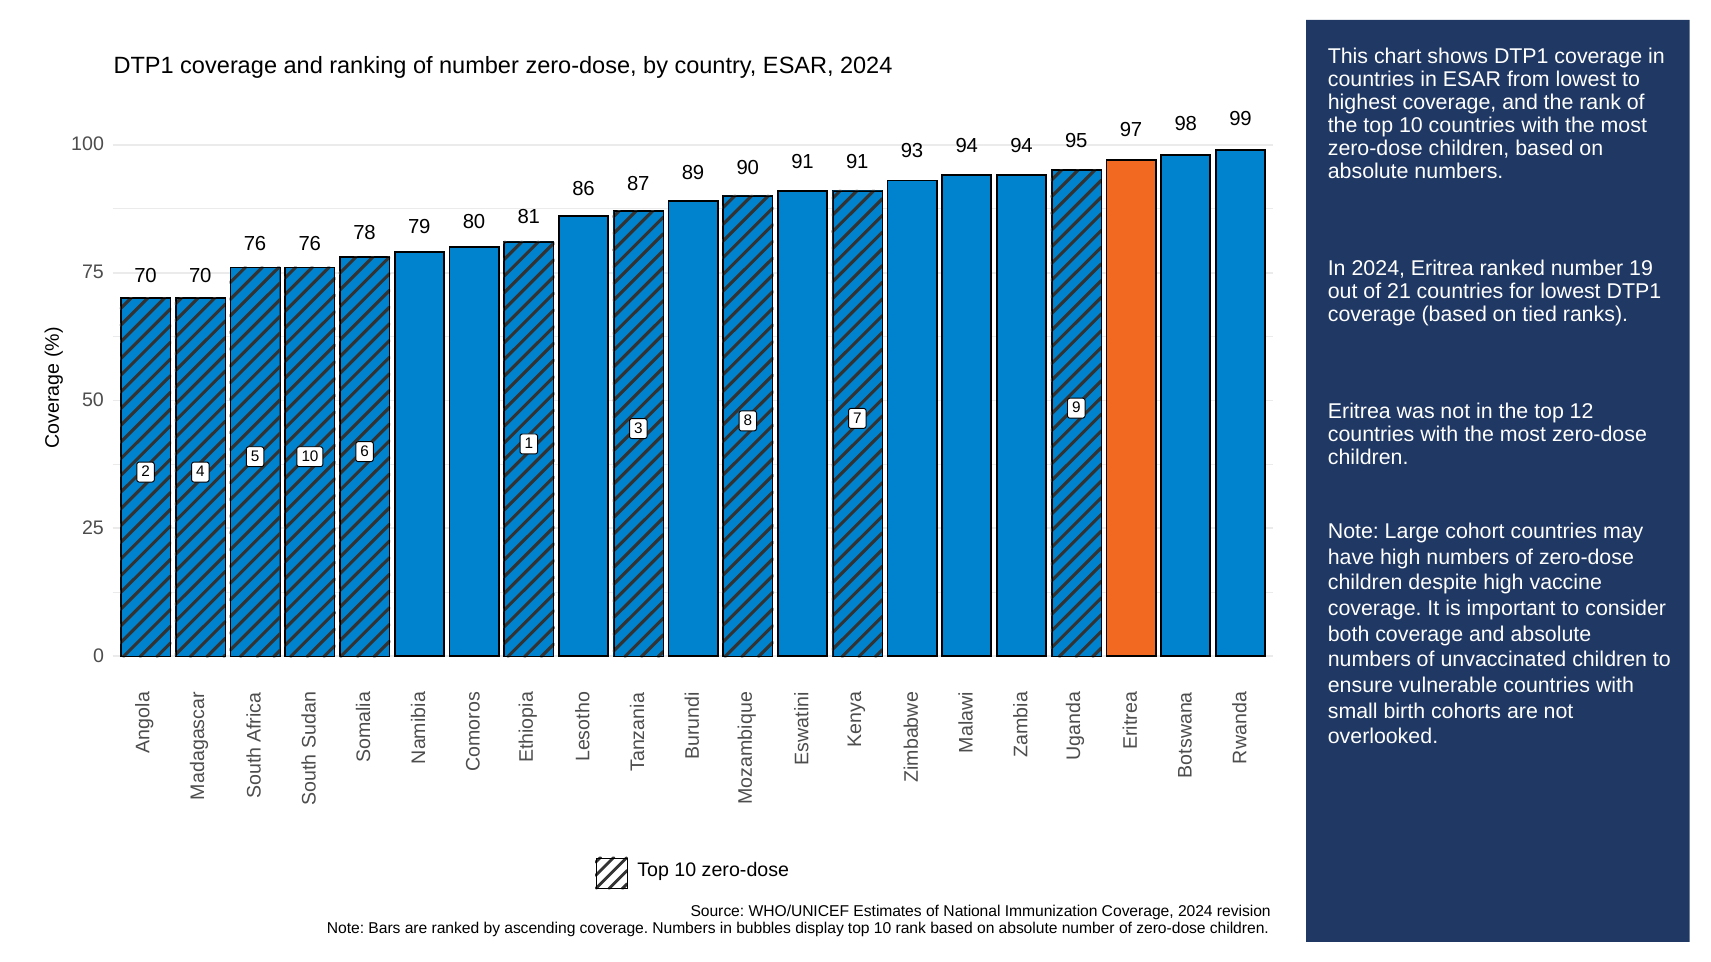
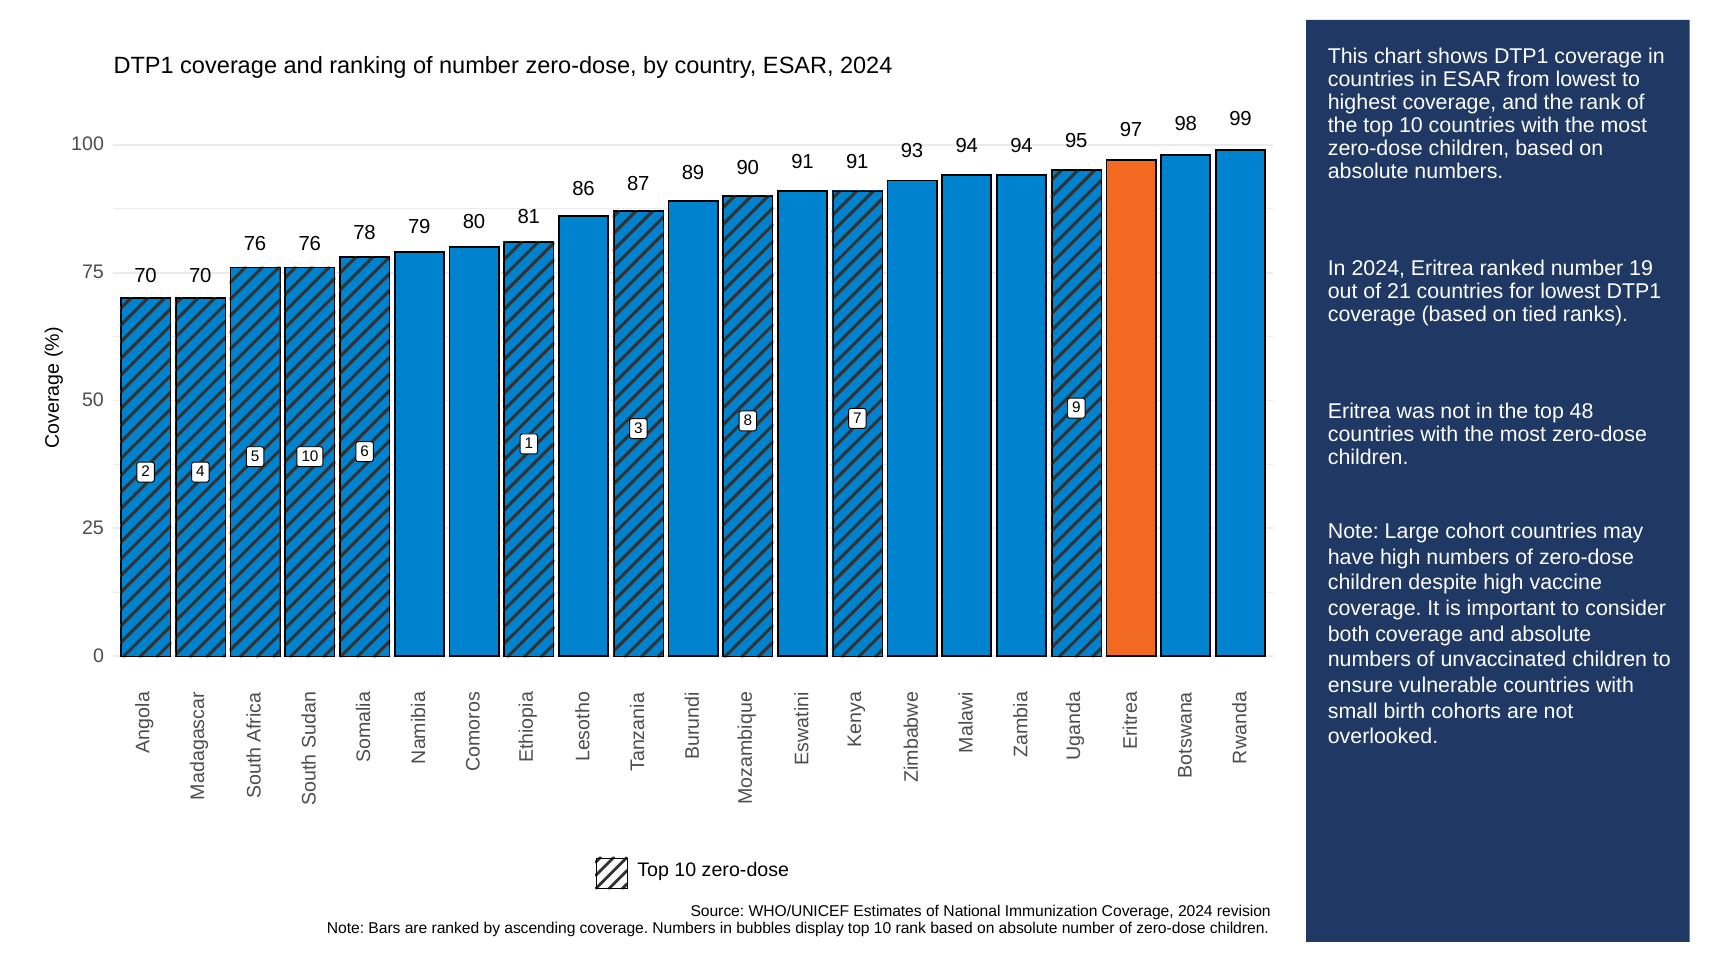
12: 12 -> 48 (1582, 411)
